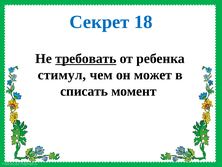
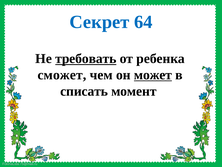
18: 18 -> 64 (143, 22)
стимул: стимул -> сможет (62, 75)
может underline: none -> present (153, 75)
